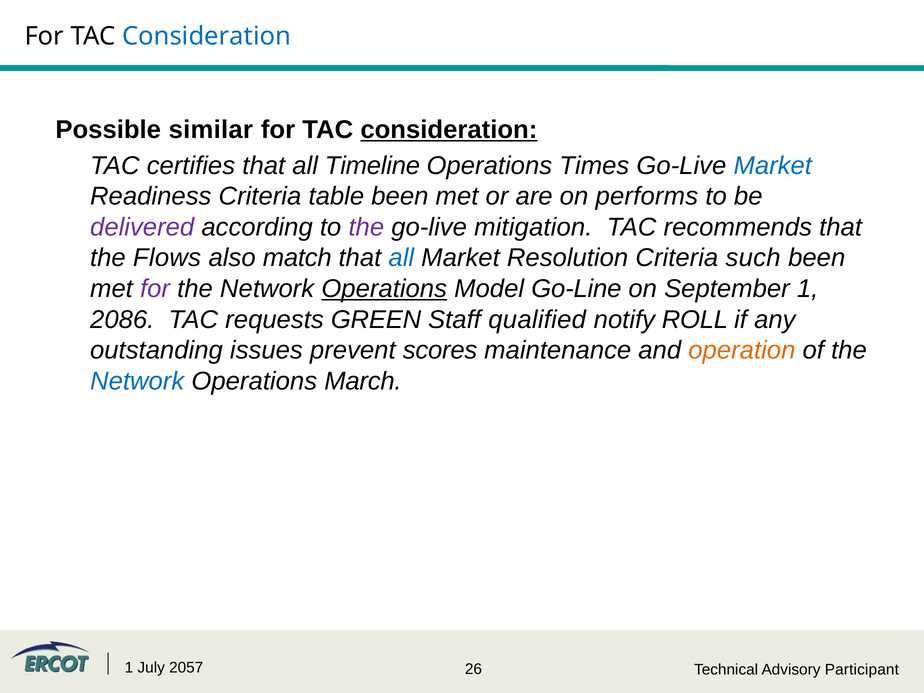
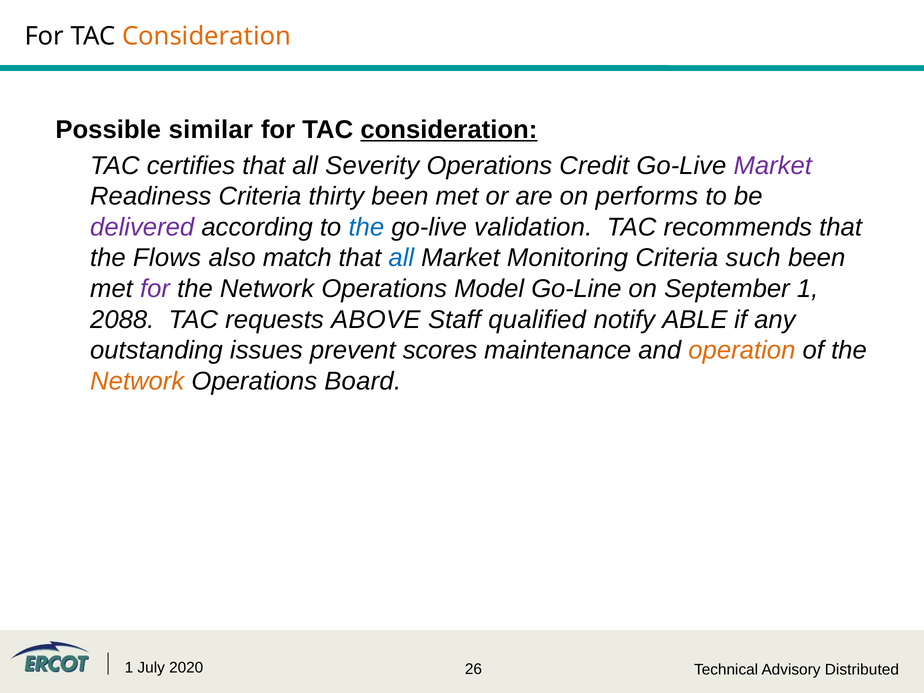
Consideration colour: blue -> orange (207, 36)
Timeline: Timeline -> Severity (372, 166)
Times: Times -> Credit (594, 166)
Market colour: blue -> purple (773, 166)
table: table -> thirty (336, 196)
the colour: purple -> blue (366, 227)
mitigation: mitigation -> validation (533, 227)
Resolution: Resolution -> Monitoring (568, 258)
Operations underline: present -> none (384, 289)
2086: 2086 -> 2088 (122, 320)
GREEN: GREEN -> ABOVE (376, 320)
ROLL: ROLL -> ABLE (695, 320)
Network colour: blue -> orange (137, 381)
March: March -> Board (363, 381)
2057: 2057 -> 2020 (186, 668)
Participant: Participant -> Distributed (862, 669)
